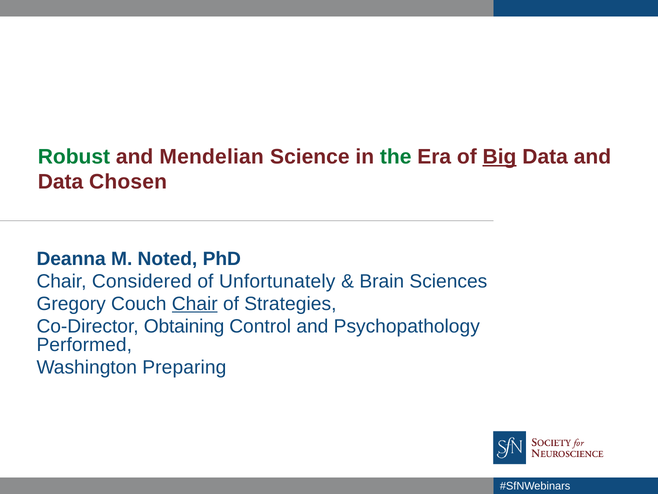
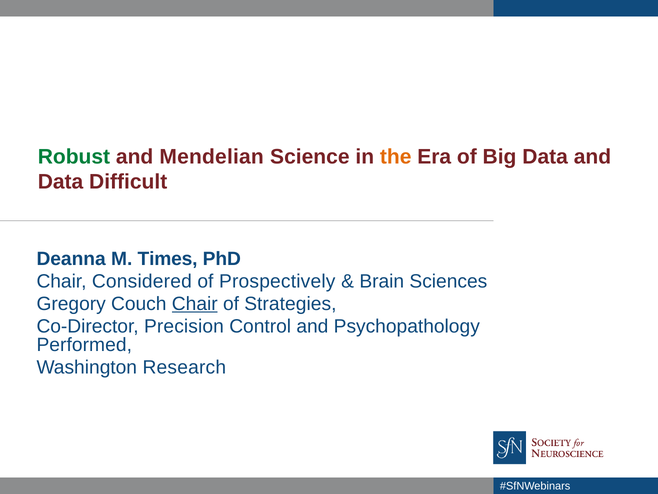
the colour: green -> orange (396, 157)
Big underline: present -> none (500, 157)
Chosen: Chosen -> Difficult (128, 182)
Noted: Noted -> Times (168, 259)
Unfortunately: Unfortunately -> Prospectively (277, 281)
Obtaining: Obtaining -> Precision (184, 326)
Preparing: Preparing -> Research (184, 367)
